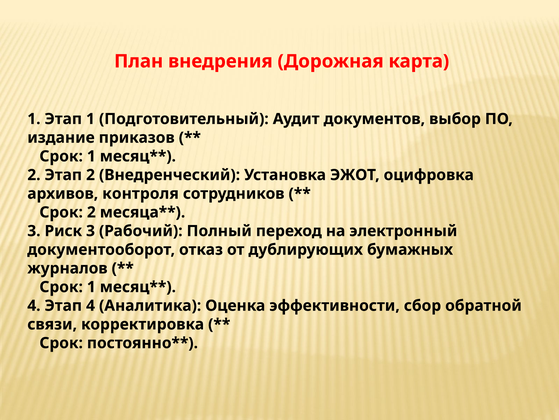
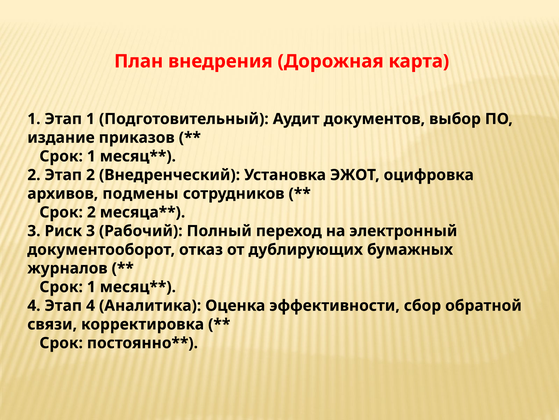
контроля: контроля -> подмены (140, 193)
